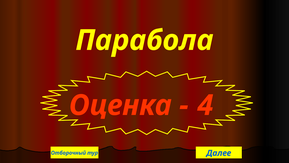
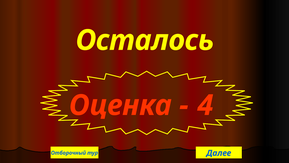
Парабола: Парабола -> Осталось (145, 40)
